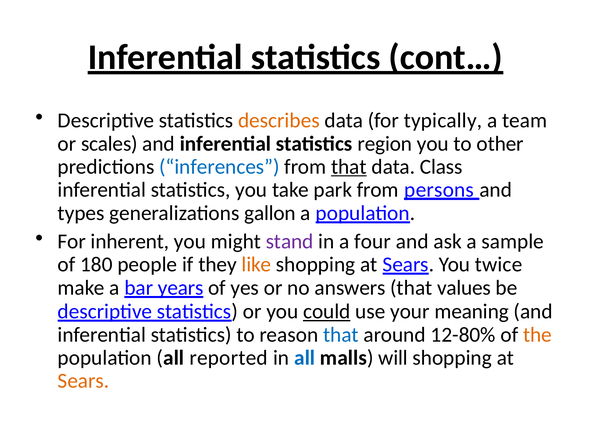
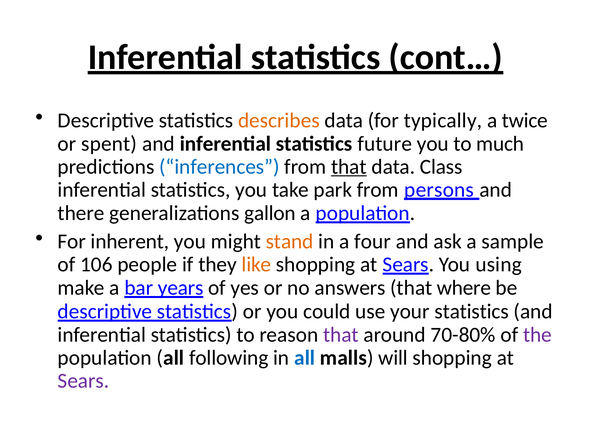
team: team -> twice (525, 121)
scales: scales -> spent (109, 144)
region: region -> future (385, 144)
other: other -> much (500, 144)
types: types -> there (81, 213)
stand colour: purple -> orange (290, 242)
180: 180 -> 106 (96, 265)
twice: twice -> using (499, 265)
values: values -> where (464, 288)
could underline: present -> none (327, 312)
your meaning: meaning -> statistics (472, 312)
that colour: blue -> purple (341, 335)
12-80%: 12-80% -> 70-80% (463, 335)
the colour: orange -> purple (537, 335)
reported: reported -> following (229, 358)
Sears colour: orange -> purple (83, 381)
